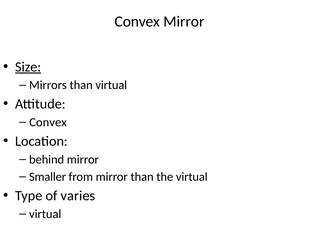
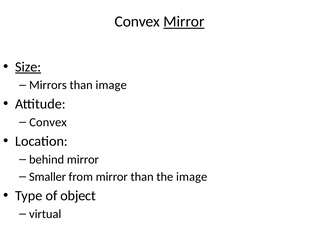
Mirror underline: none -> present (184, 22)
than virtual: virtual -> image (111, 85)
the virtual: virtual -> image (192, 177)
varies: varies -> object (78, 196)
